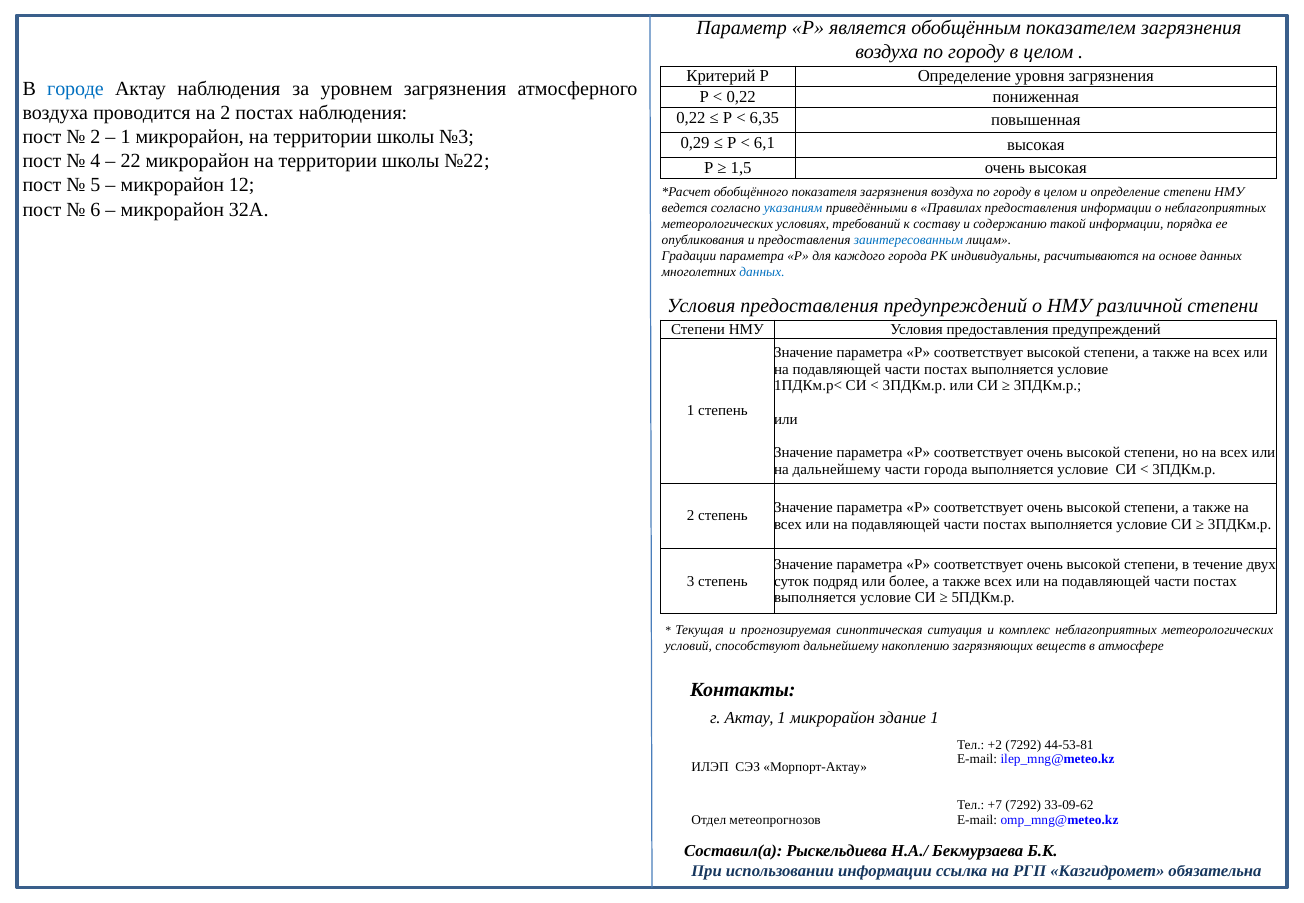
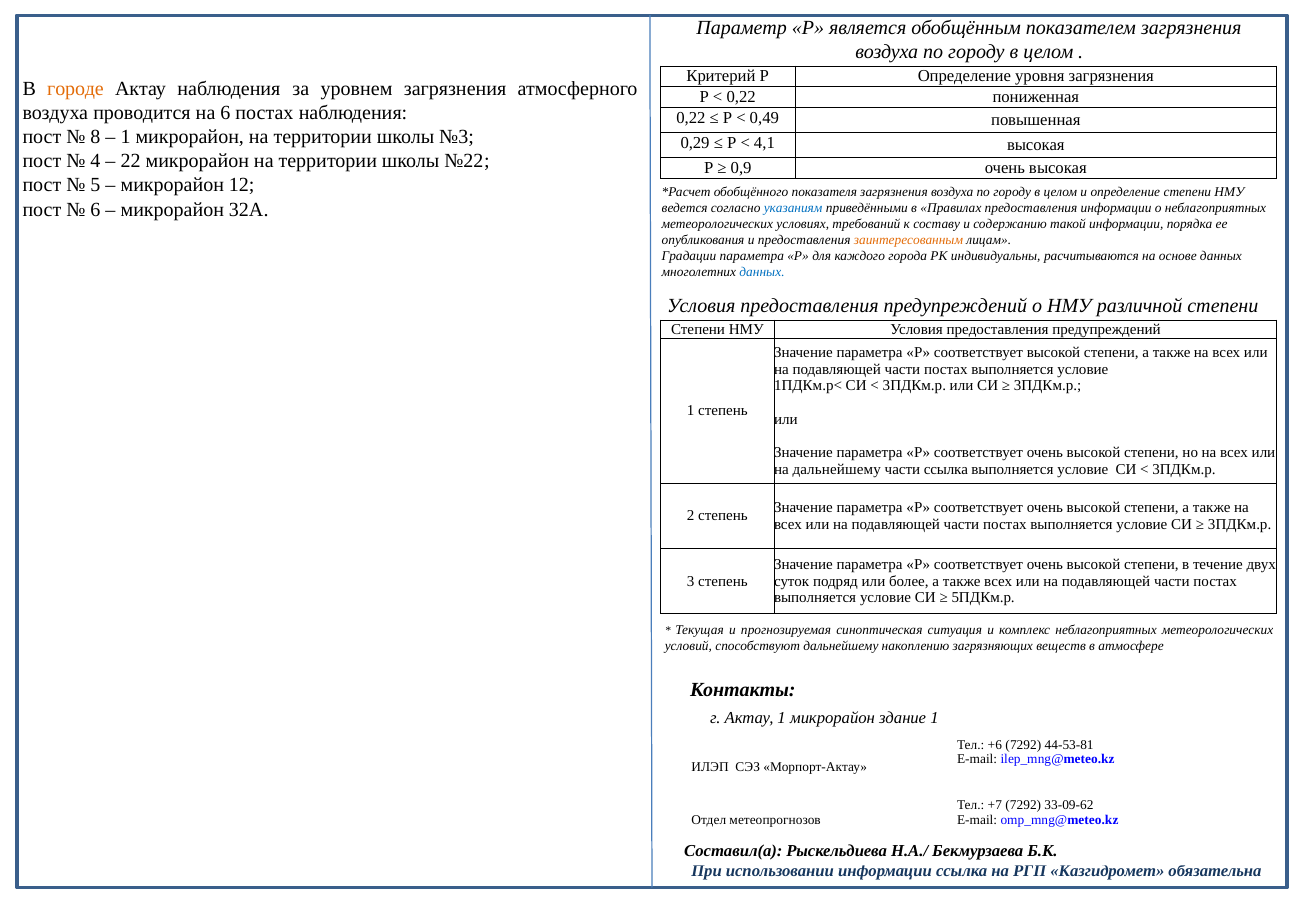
городе colour: blue -> orange (76, 89)
на 2: 2 -> 6 (225, 113)
6,35: 6,35 -> 0,49 (764, 118)
2: 2 -> 8 (95, 137)
6,1: 6,1 -> 4,1 (764, 143)
1,5: 1,5 -> 0,9 (741, 168)
заинтересованным colour: blue -> orange (908, 240)
части города: города -> ссылка (946, 469)
+2: +2 -> +6 (995, 744)
